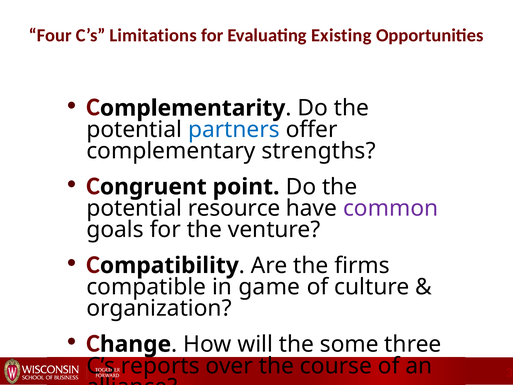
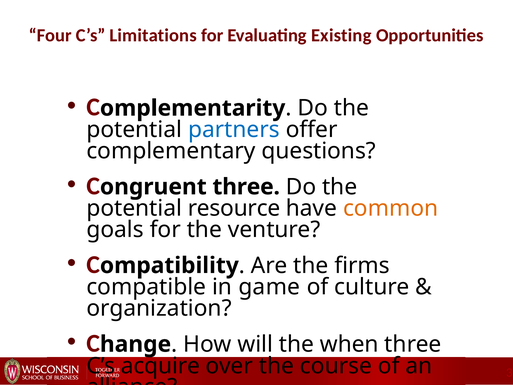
strengths: strengths -> questions (319, 151)
point: point -> three (246, 187)
common colour: purple -> orange (391, 208)
some: some -> when (349, 344)
reports: reports -> acquire (160, 366)
